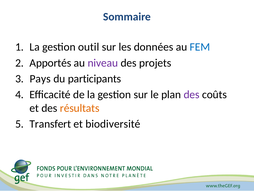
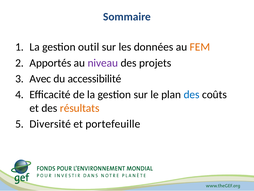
FEM colour: blue -> orange (200, 47)
Pays: Pays -> Avec (40, 79)
participants: participants -> accessibilité (95, 79)
des colour: purple -> blue (192, 94)
Transfert: Transfert -> Diversité (50, 124)
biodiversité: biodiversité -> portefeuille (113, 124)
